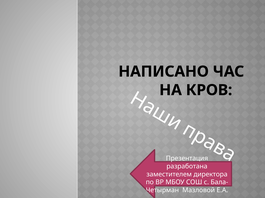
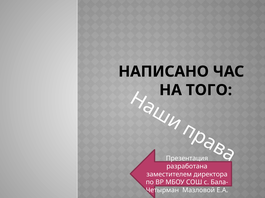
КРОВ: КРОВ -> ТОГО (209, 90)
